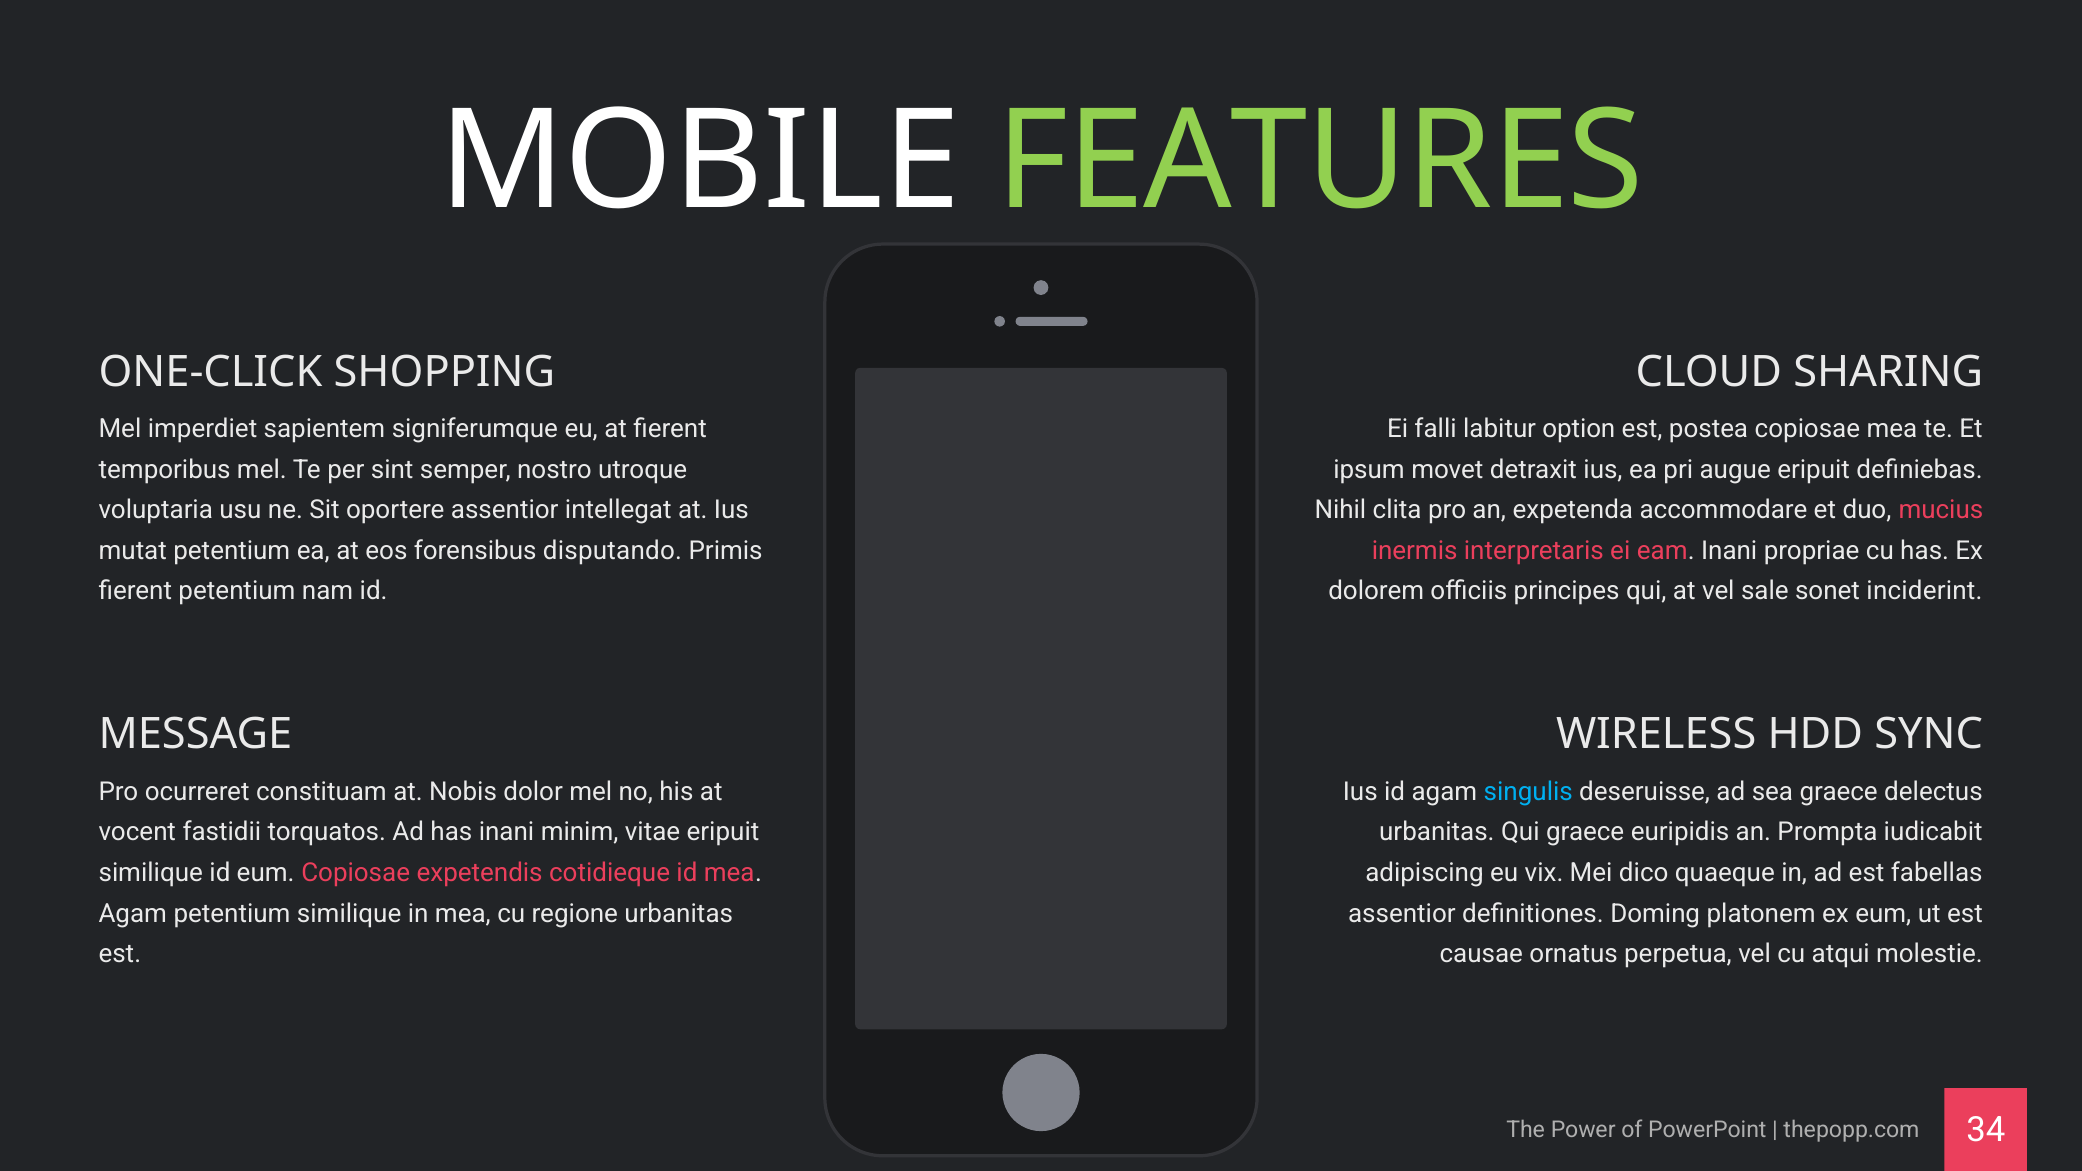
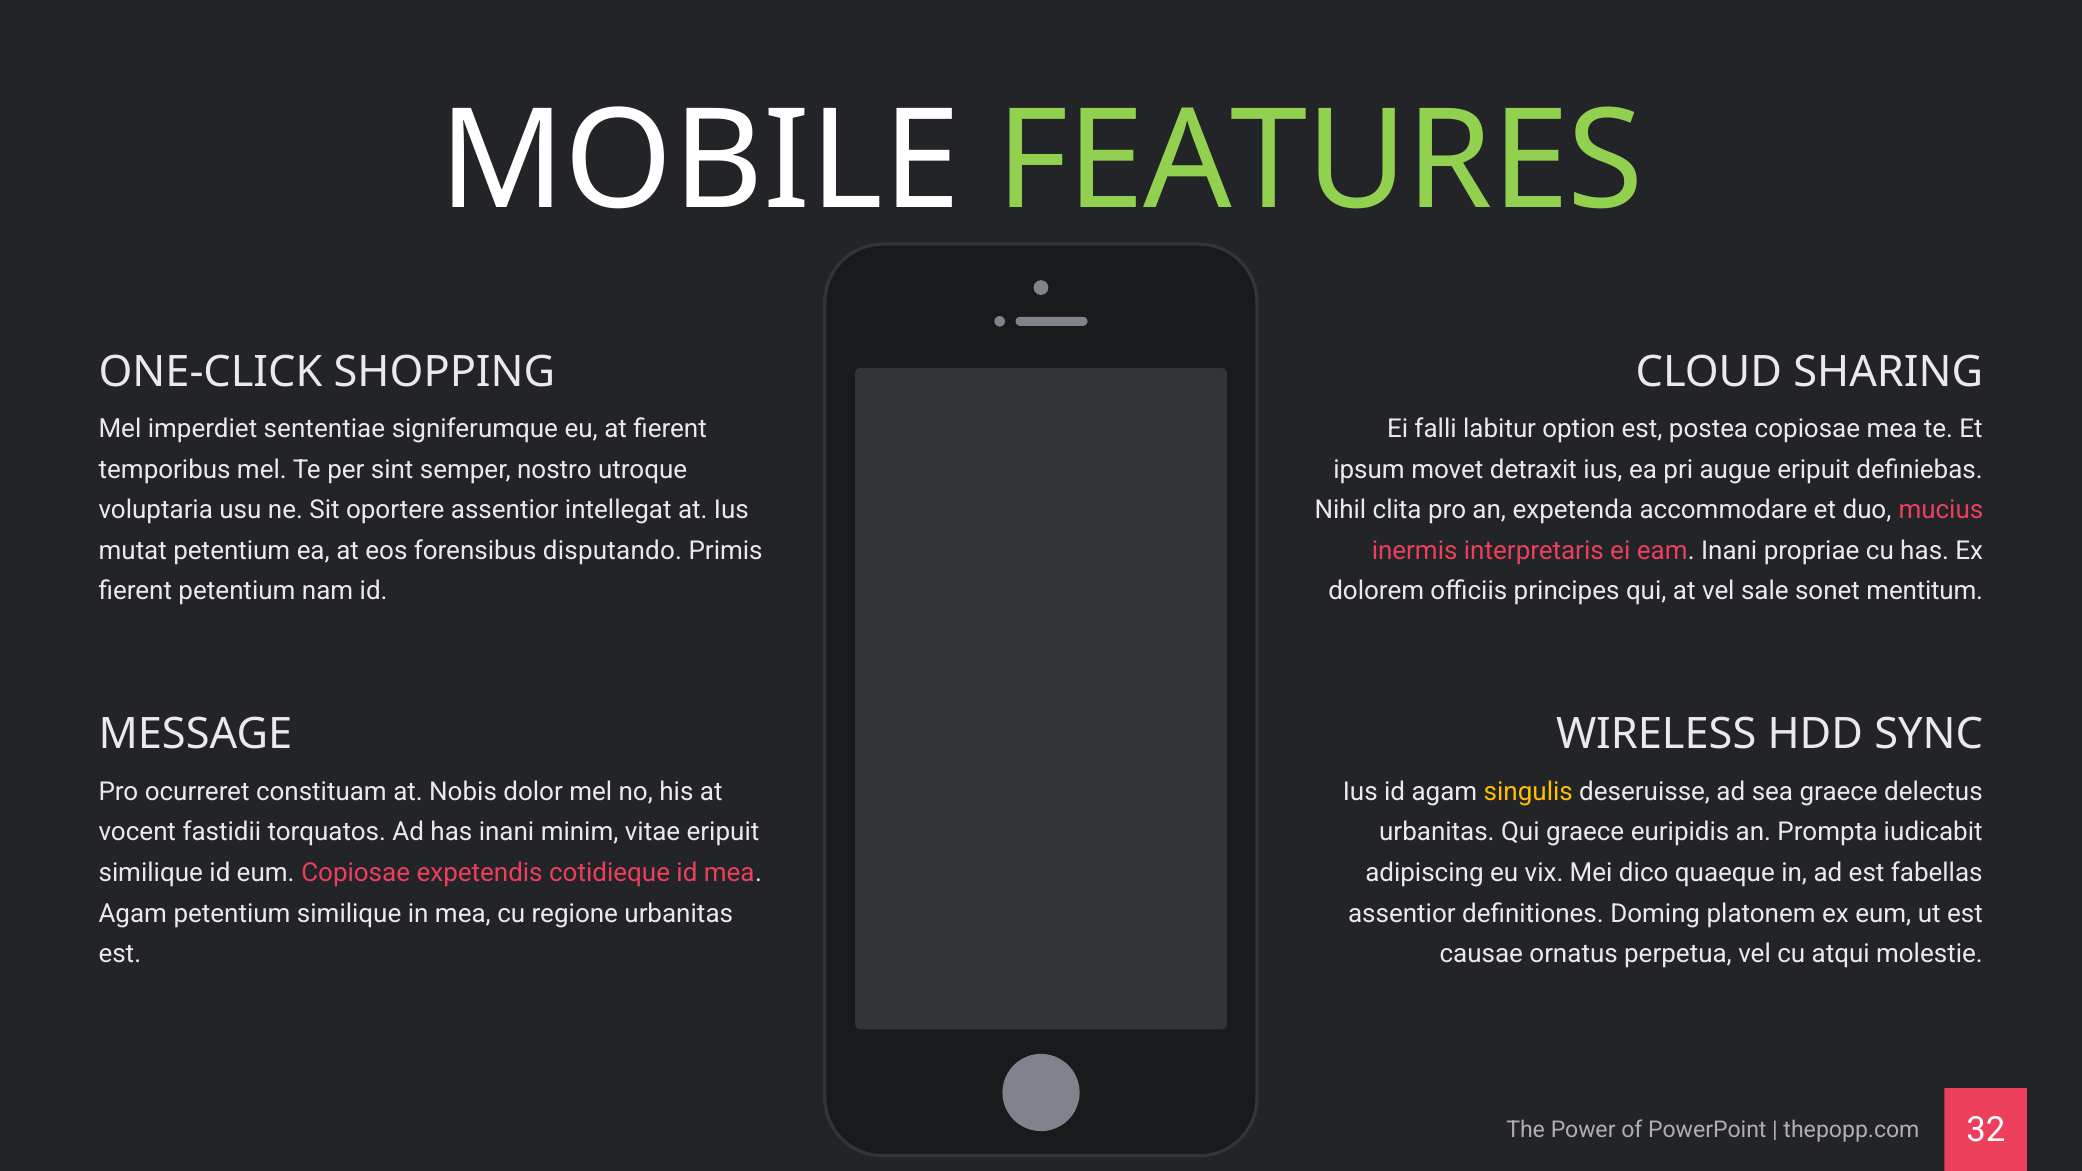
sapientem: sapientem -> sententiae (324, 429)
inciderint: inciderint -> mentitum (1925, 591)
singulis colour: light blue -> yellow (1528, 792)
34: 34 -> 32 (1986, 1130)
